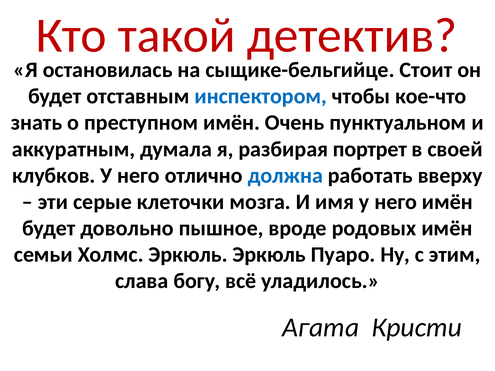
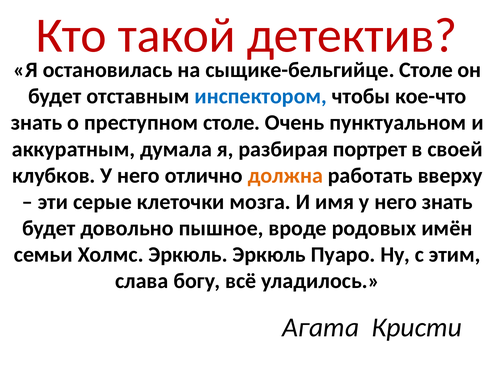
сыщике-бельгийце Стоит: Стоит -> Столе (426, 70)
преступном имён: имён -> столе (232, 123)
должна colour: blue -> orange (285, 176)
него имён: имён -> знать (447, 202)
